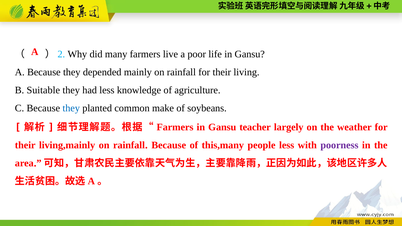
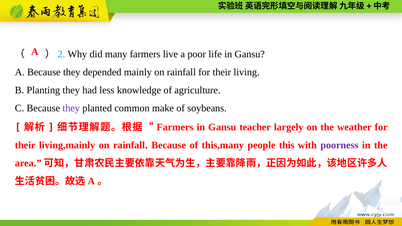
Suitable: Suitable -> Planting (43, 90)
they colour: blue -> purple (71, 108)
people less: less -> this (287, 145)
